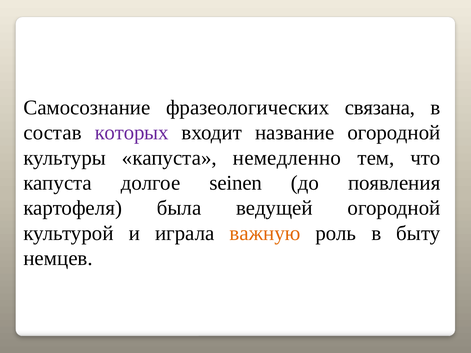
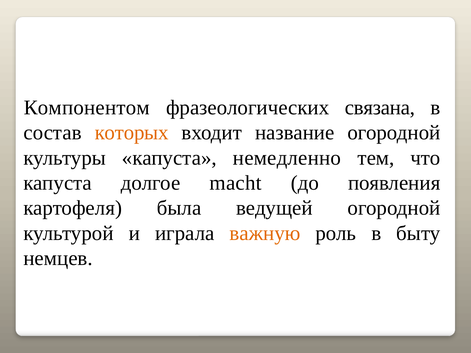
Самосознание: Самосознание -> Компонентом (87, 108)
которых colour: purple -> orange (132, 133)
seinen: seinen -> macht (236, 183)
